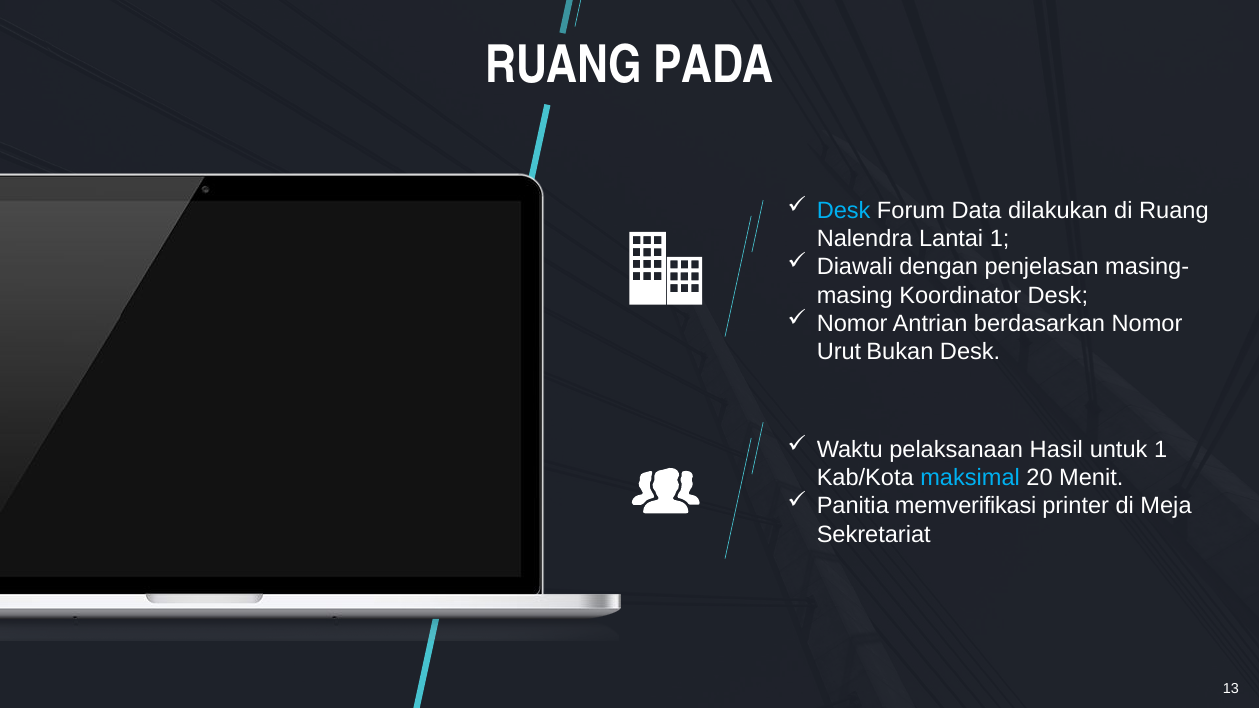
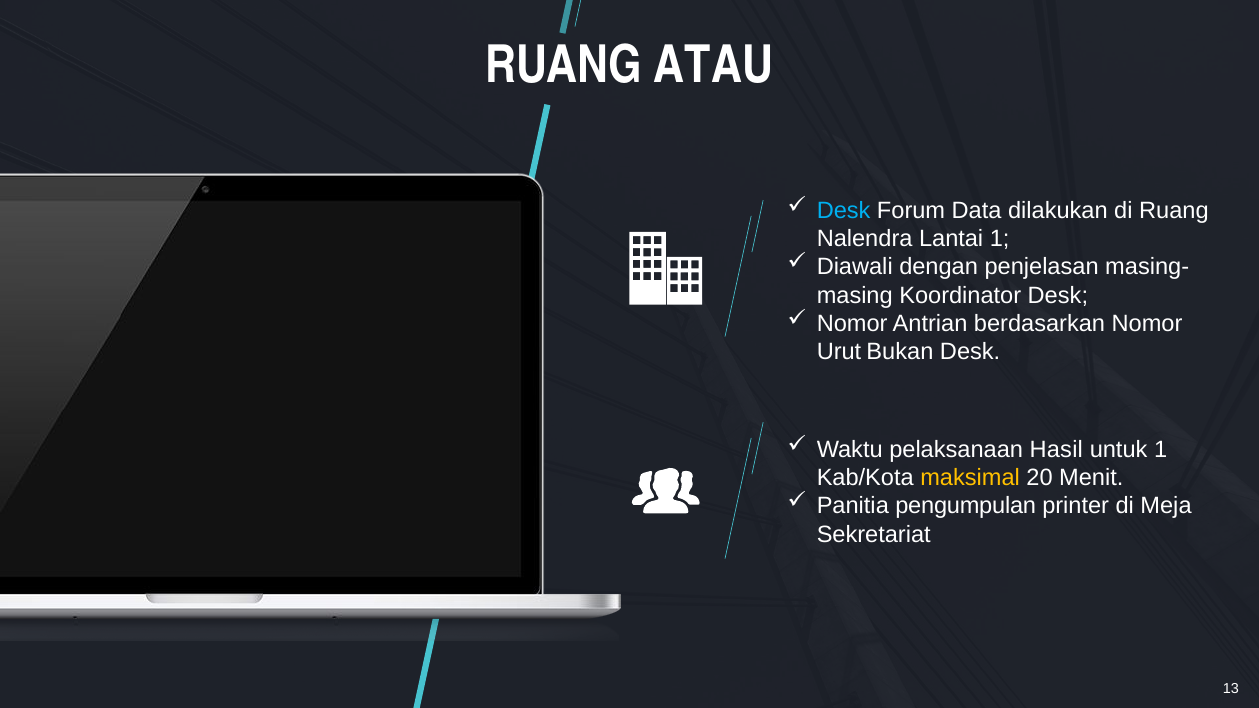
PADA: PADA -> ATAU (714, 65)
maksimal colour: light blue -> yellow (970, 478)
memverifikasi: memverifikasi -> pengumpulan (966, 506)
